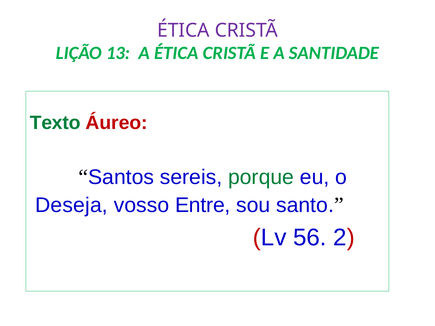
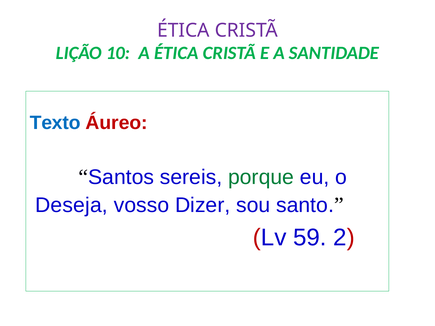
13: 13 -> 10 (118, 53)
Texto colour: green -> blue (55, 123)
Entre: Entre -> Dizer (203, 205)
56: 56 -> 59 (310, 238)
